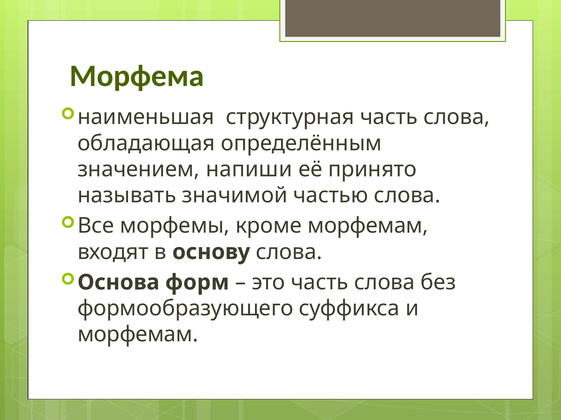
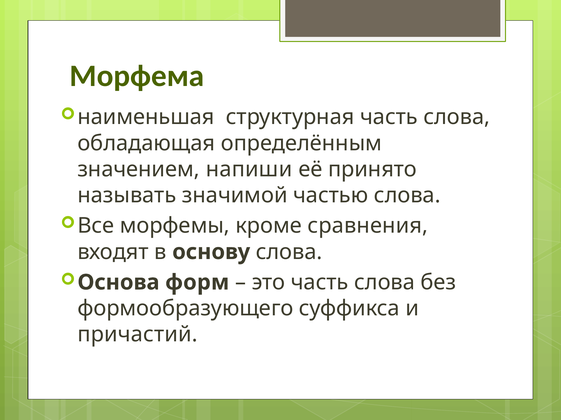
кроме морфемам: морфемам -> сравнения (368, 226)
морфемам: морфемам -> причастий (138, 335)
